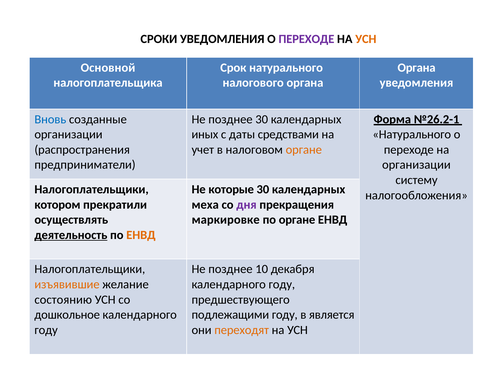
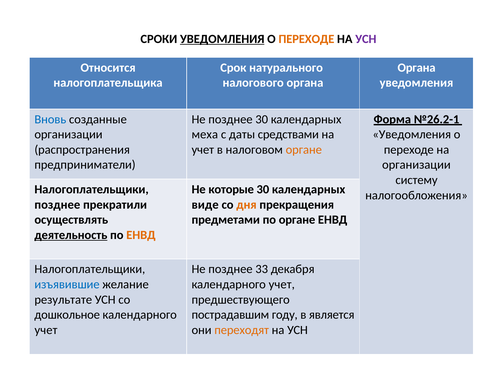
УВЕДОМЛЕНИЯ underline: none -> present (222, 39)
ПЕРЕХОДЕ colour: purple -> orange (306, 39)
УСН colour: orange -> purple (366, 39)
Основной: Основной -> Относится (108, 68)
иных: иных -> меха (205, 135)
Натурального: Натурального -> Уведомления (412, 135)
котором: котором -> позднее (57, 205)
меха: меха -> виде (205, 205)
дня colour: purple -> orange (246, 205)
маркировке: маркировке -> предметами (226, 220)
10: 10 -> 33 (262, 269)
изъявившие colour: orange -> blue (67, 285)
году: году -> учет (282, 285)
состоянию: состоянию -> результате (63, 300)
подлежащими: подлежащими -> пострадавшим (230, 315)
году: году -> учет (46, 330)
